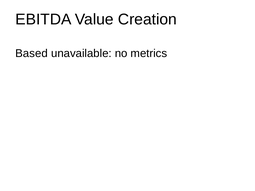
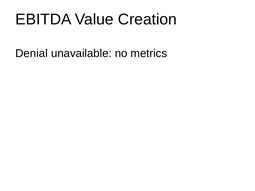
Based: Based -> Denial (32, 53)
